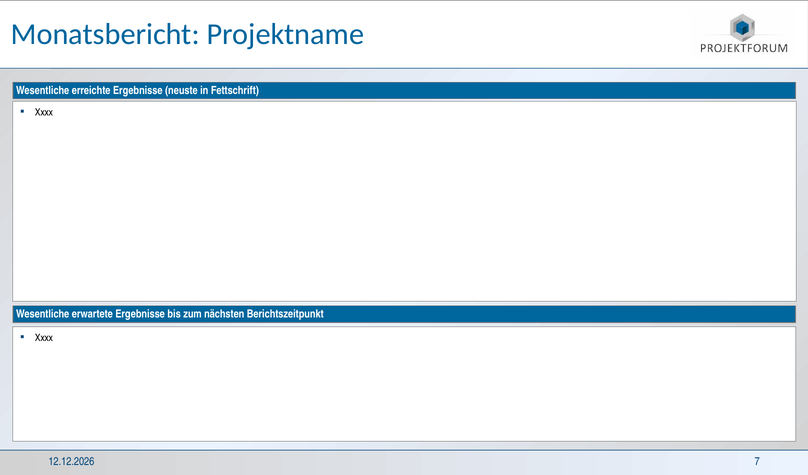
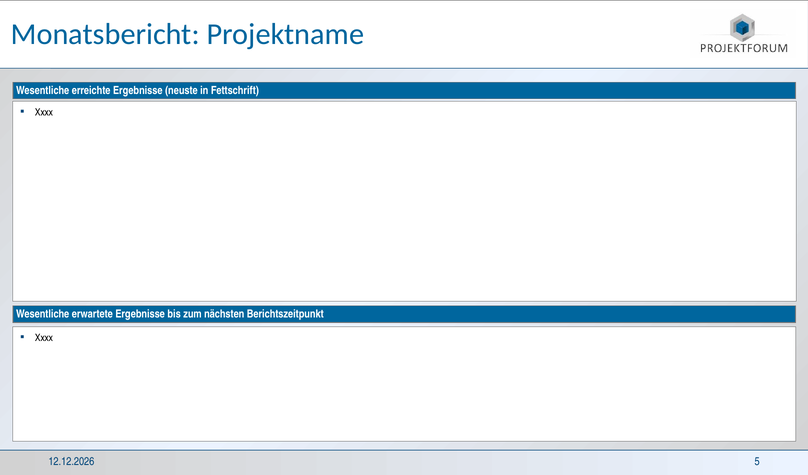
7: 7 -> 5 (757, 461)
